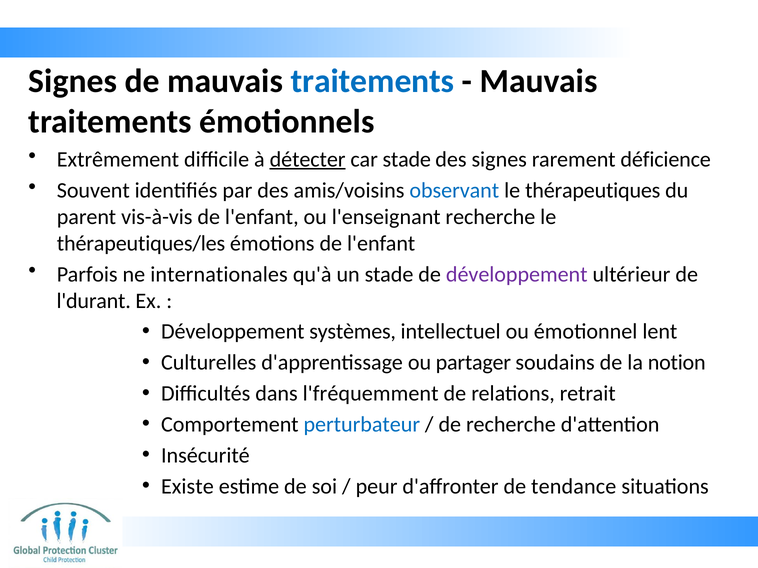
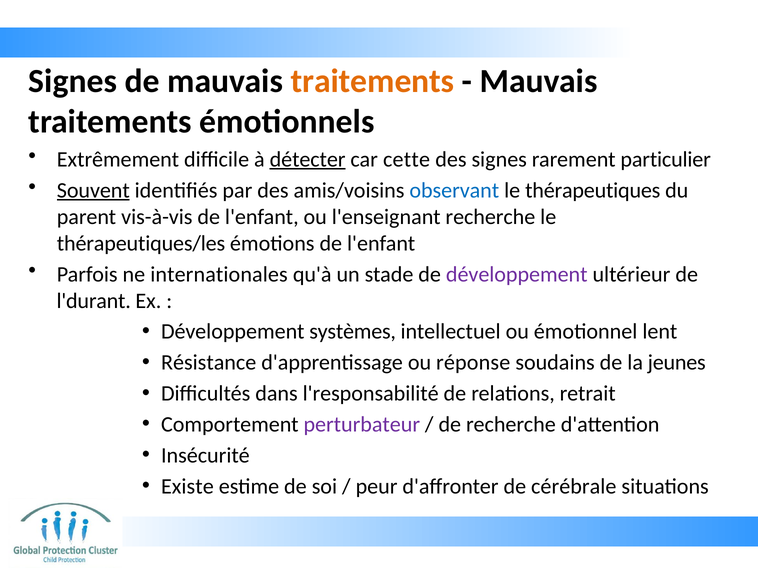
traitements colour: blue -> orange (373, 81)
car stade: stade -> cette (407, 160)
déficience: déficience -> particulier (666, 160)
Souvent underline: none -> present (93, 190)
Culturelles: Culturelles -> Résistance (209, 363)
partager: partager -> réponse (473, 363)
notion: notion -> jeunes (677, 363)
l'fréquemment: l'fréquemment -> l'responsabilité (371, 394)
perturbateur colour: blue -> purple (362, 425)
tendance: tendance -> cérébrale (574, 487)
